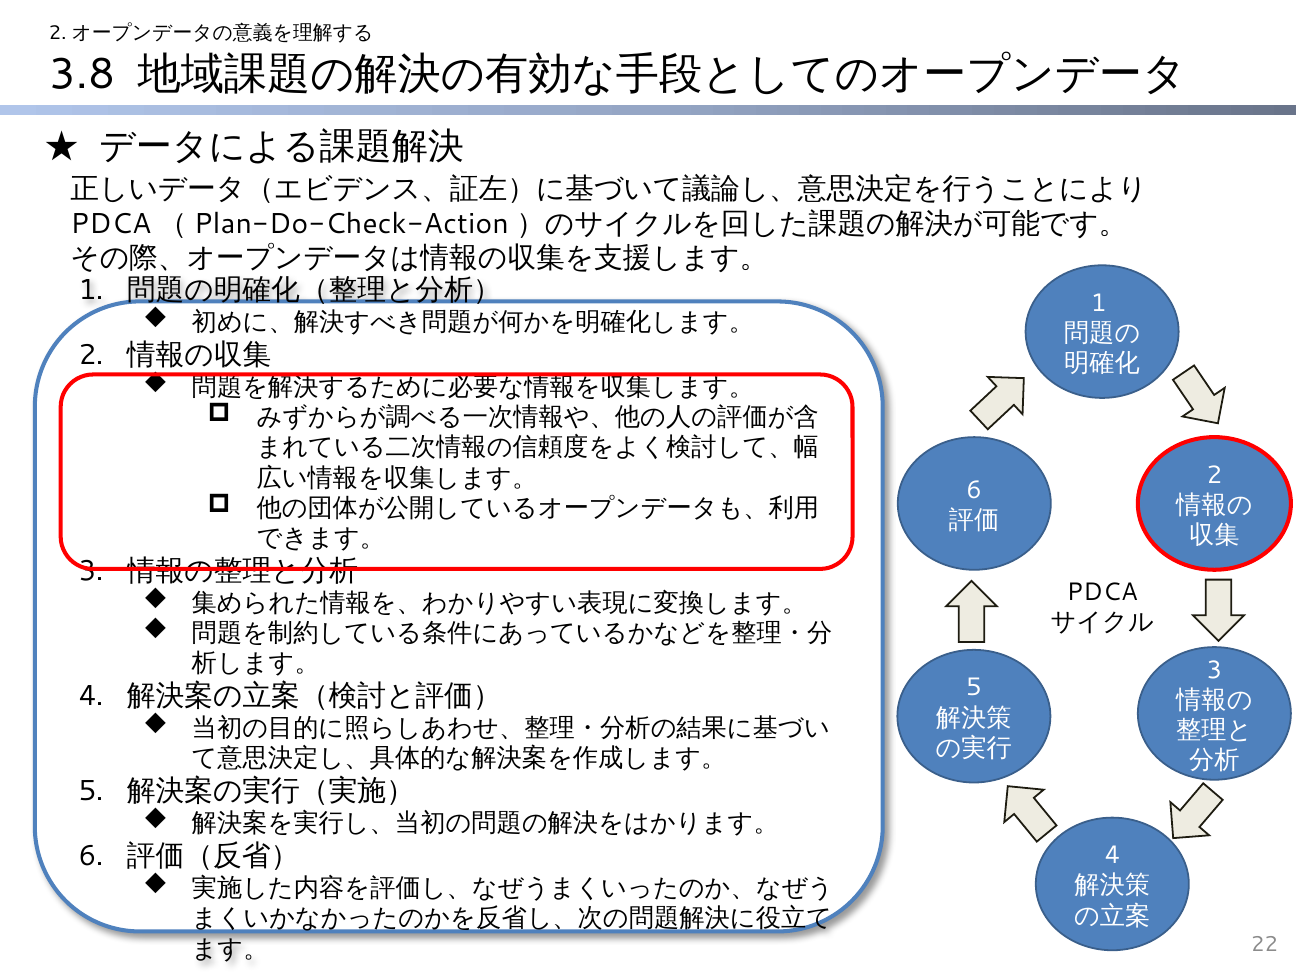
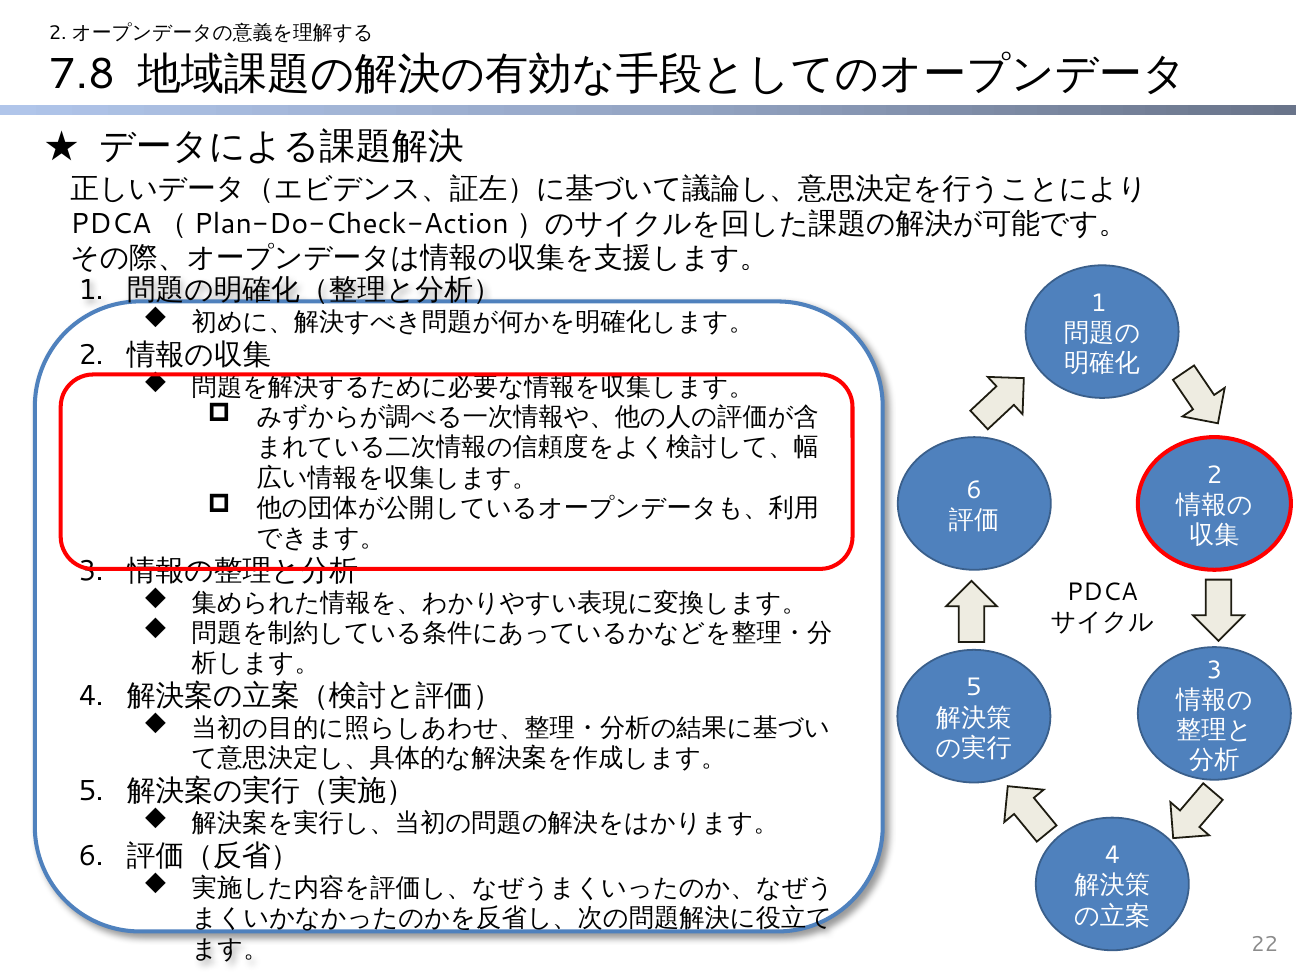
3.8: 3.8 -> 7.8 (82, 74)
